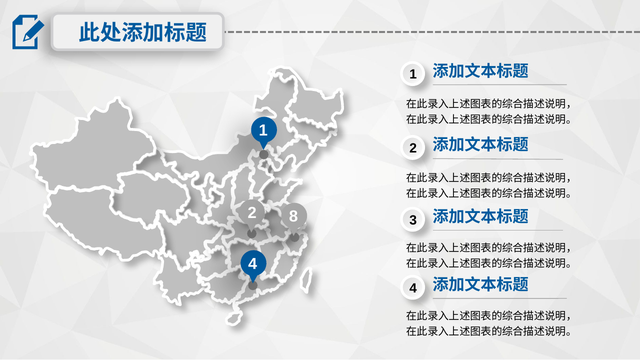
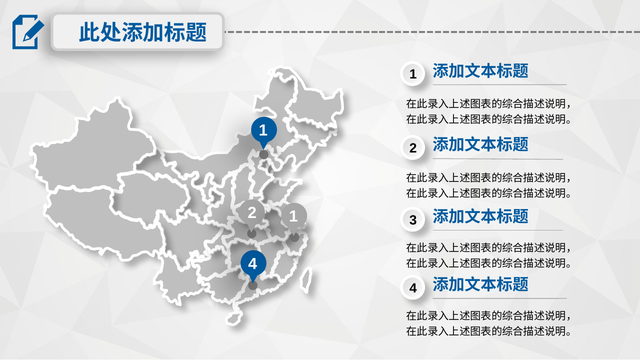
2 8: 8 -> 1 (293, 216)
